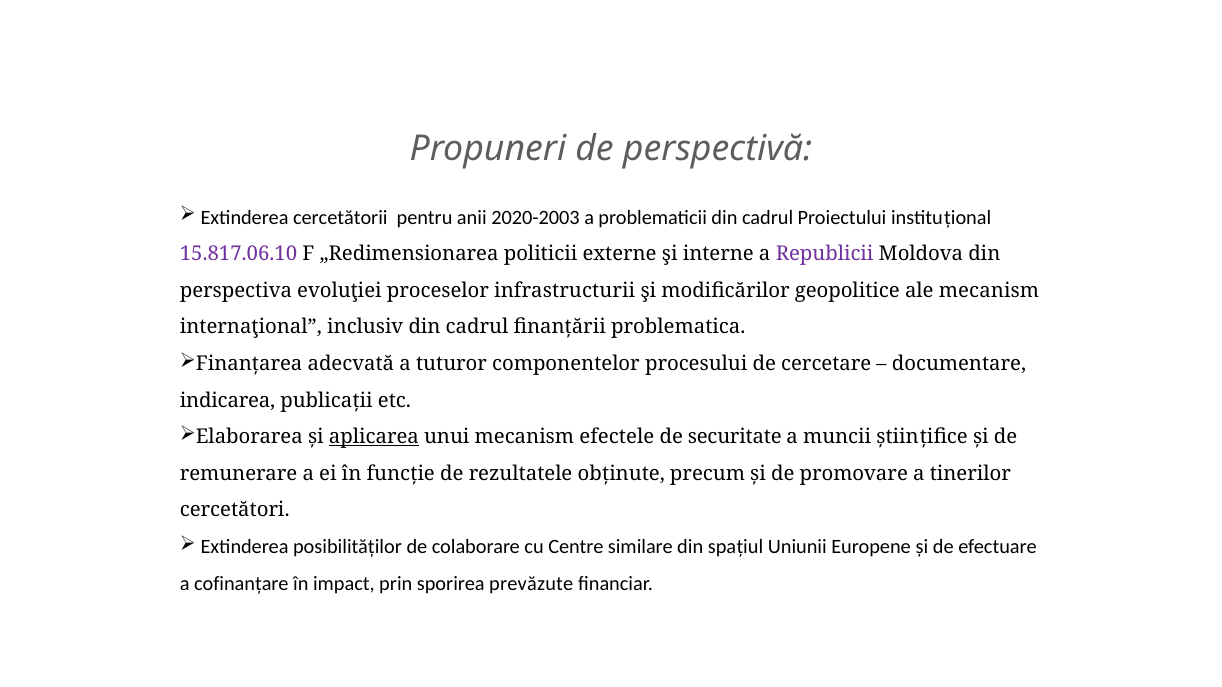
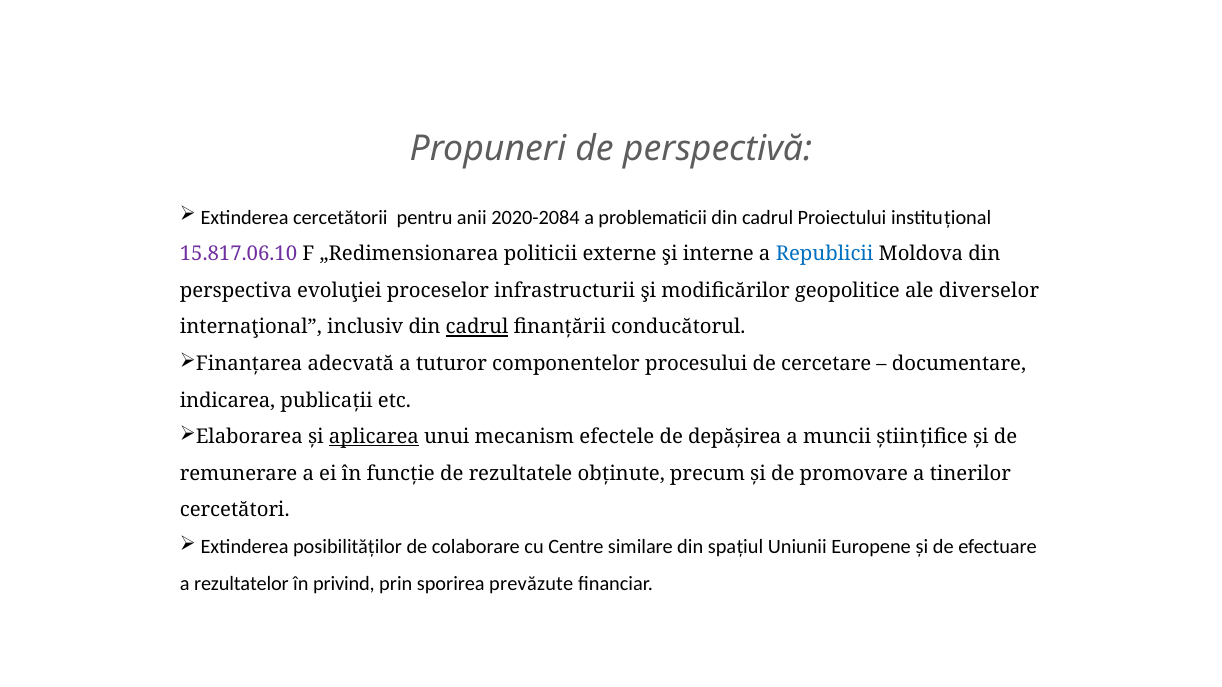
2020-2003: 2020-2003 -> 2020-2084 (535, 218)
Republicii colour: purple -> blue (825, 254)
ale mecanism: mecanism -> diverselor (989, 291)
cadrul underline: none -> present (477, 327)
problematica: problematica -> conducătorul (678, 327)
securitate: securitate -> depășirea (735, 437)
cofinanțare: cofinanțare -> rezultatelor (241, 584)
impact: impact -> privind (344, 584)
